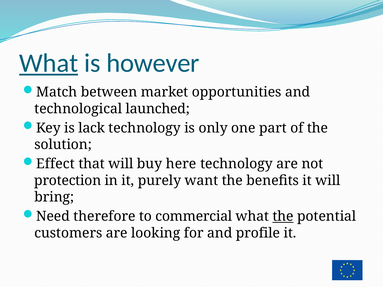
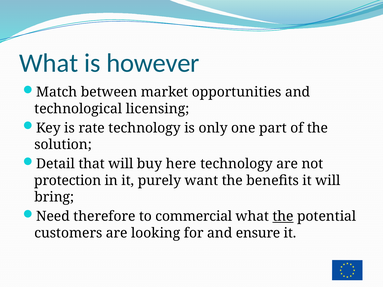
What underline: present -> none (49, 63)
launched: launched -> licensing (158, 109)
lack: lack -> rate (92, 128)
Effect: Effect -> Detail (55, 164)
profile: profile -> ensure (258, 233)
